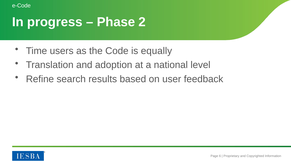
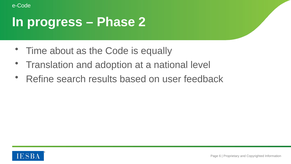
users: users -> about (62, 51)
